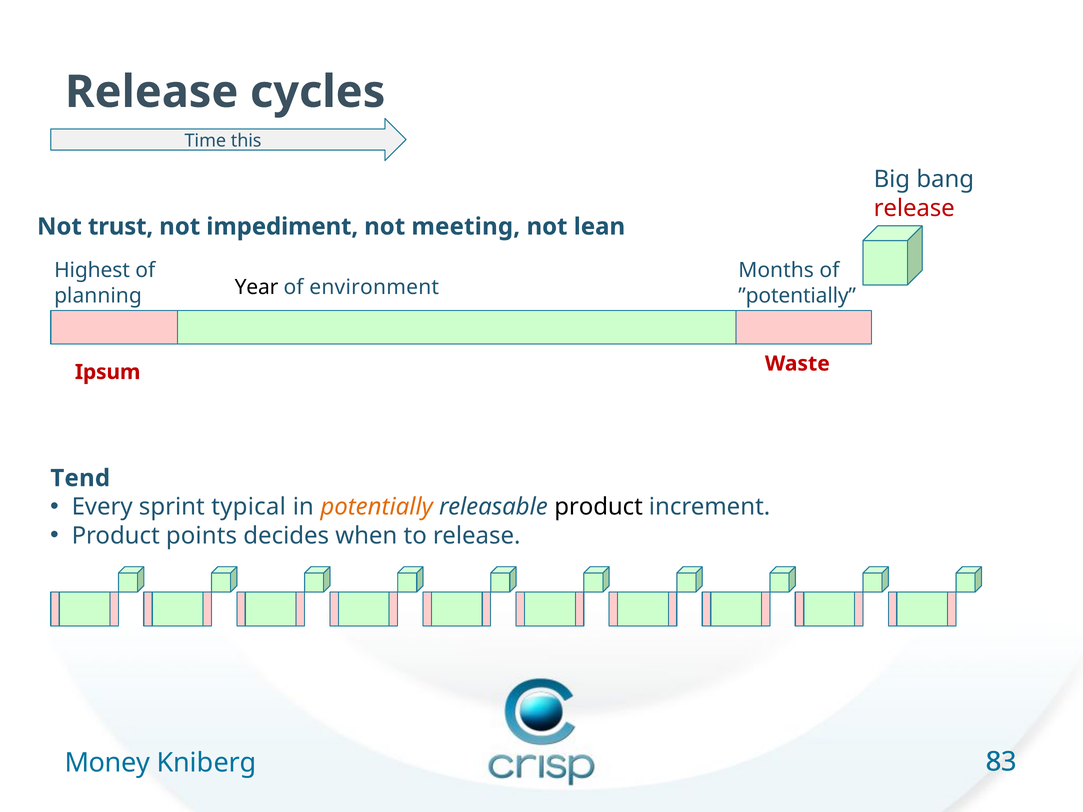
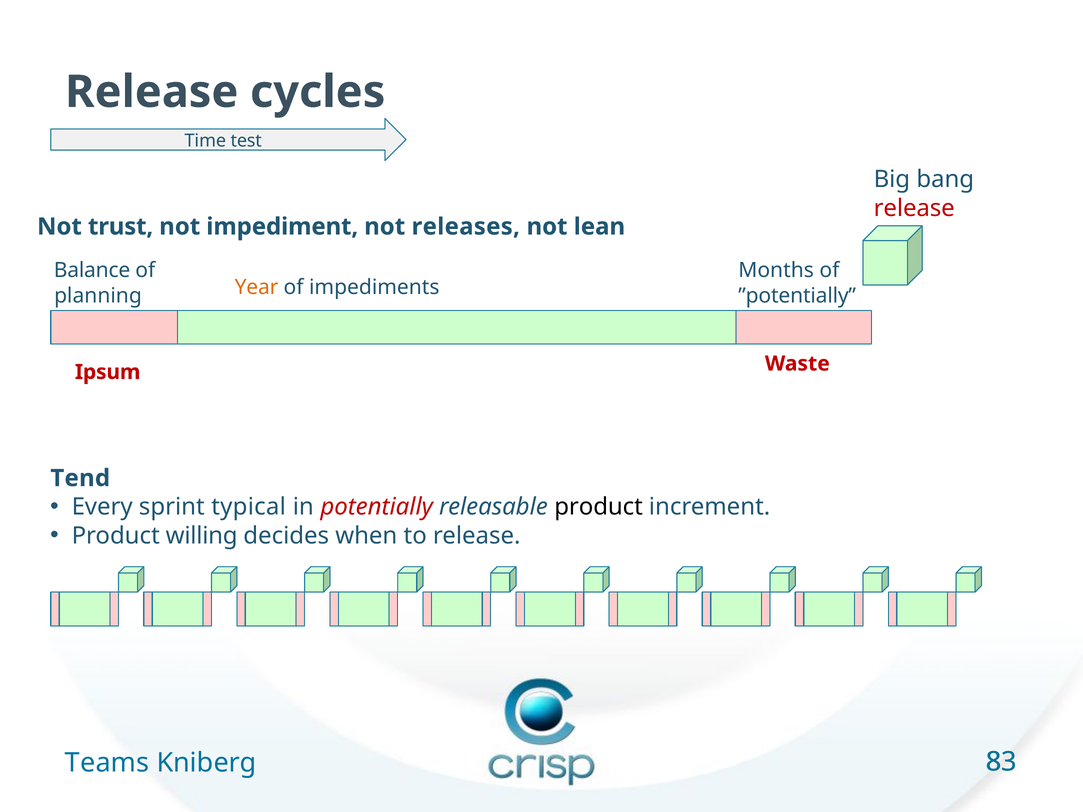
this: this -> test (246, 141)
meeting: meeting -> releases (466, 227)
Highest: Highest -> Balance (92, 271)
Year colour: black -> orange (257, 288)
environment: environment -> impediments (374, 288)
potentially colour: orange -> red (377, 507)
points: points -> willing (202, 536)
Money: Money -> Teams (107, 763)
